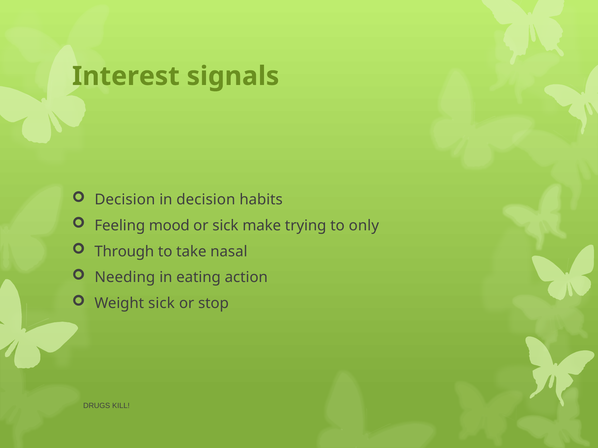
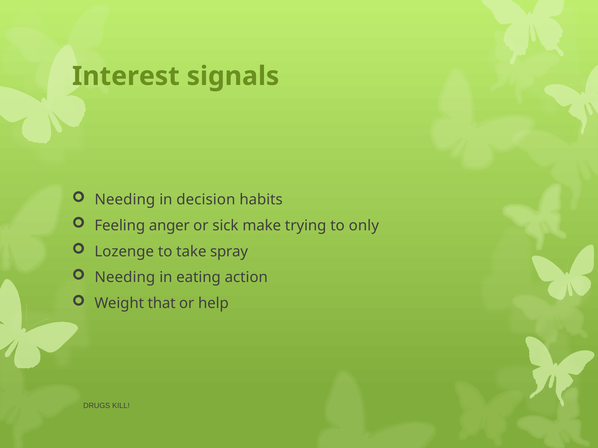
Decision: Decision -> Needing (125, 200)
mood: mood -> anger (169, 226)
Through: Through -> Lozenge (124, 252)
nasal: nasal -> spray (229, 252)
Weight sick: sick -> that (162, 304)
stop: stop -> help (213, 304)
